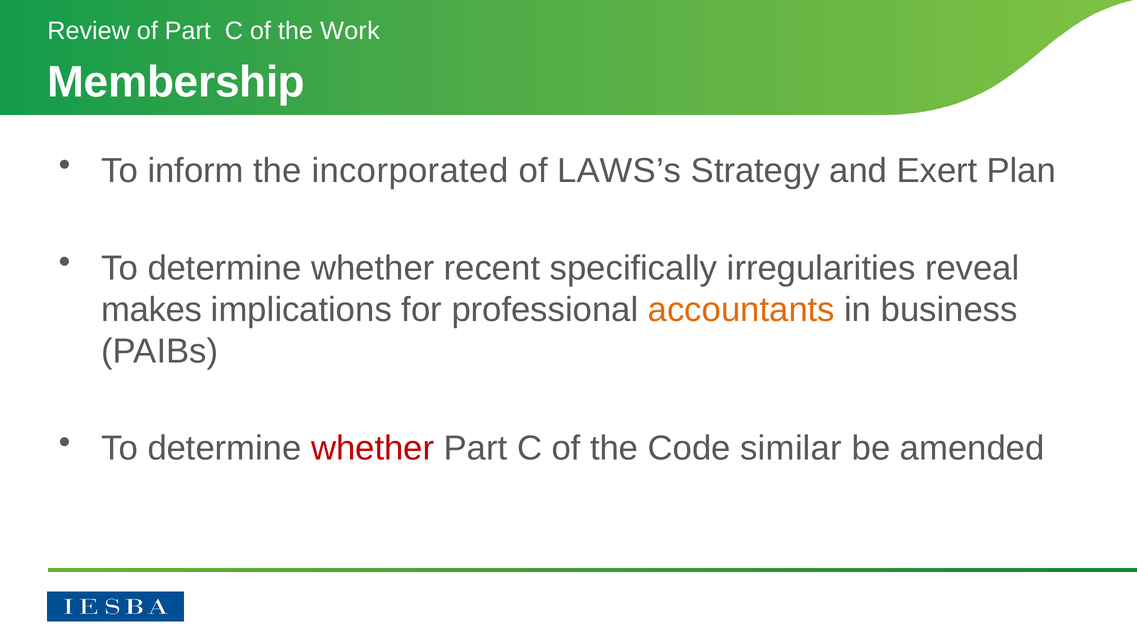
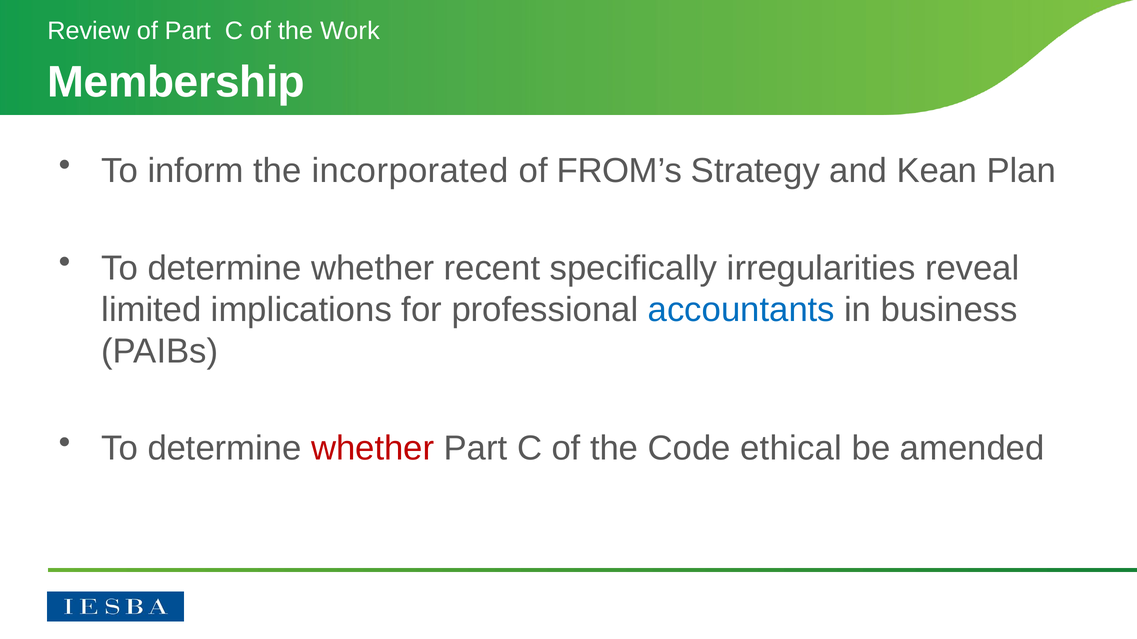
LAWS’s: LAWS’s -> FROM’s (619, 171)
Exert: Exert -> Kean (937, 171)
makes: makes -> limited (151, 310)
accountants colour: orange -> blue (741, 310)
similar: similar -> ethical (791, 449)
